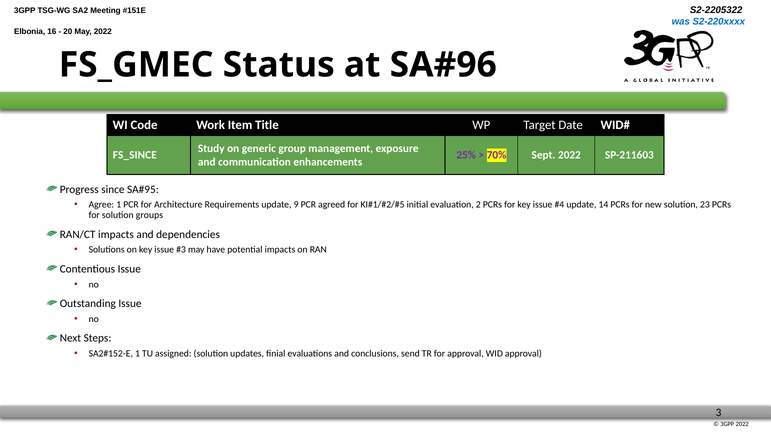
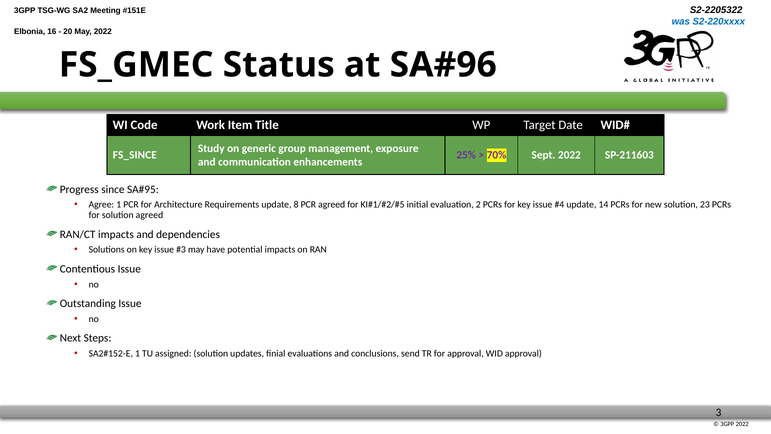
9: 9 -> 8 (296, 205)
solution groups: groups -> agreed (149, 215)
